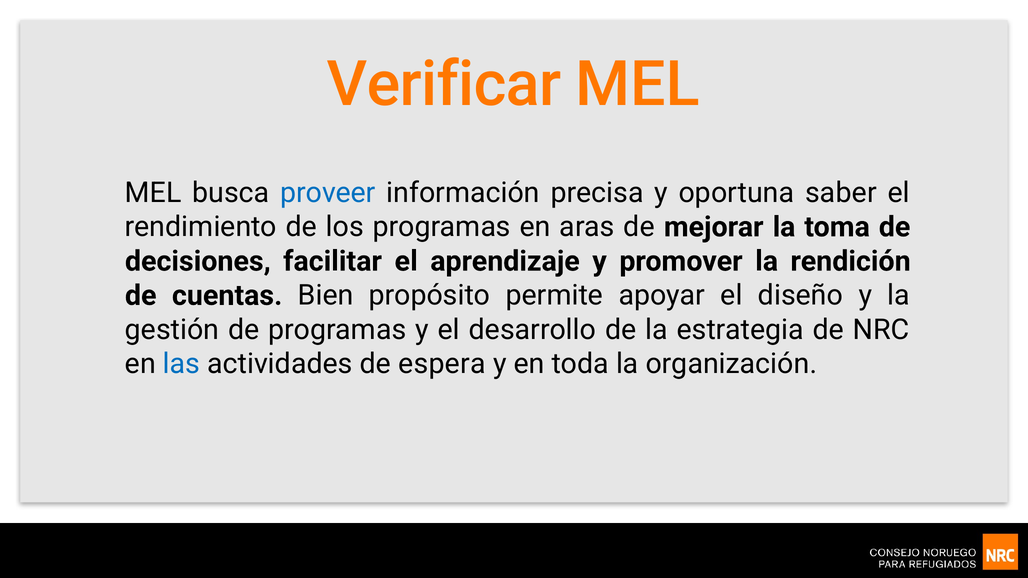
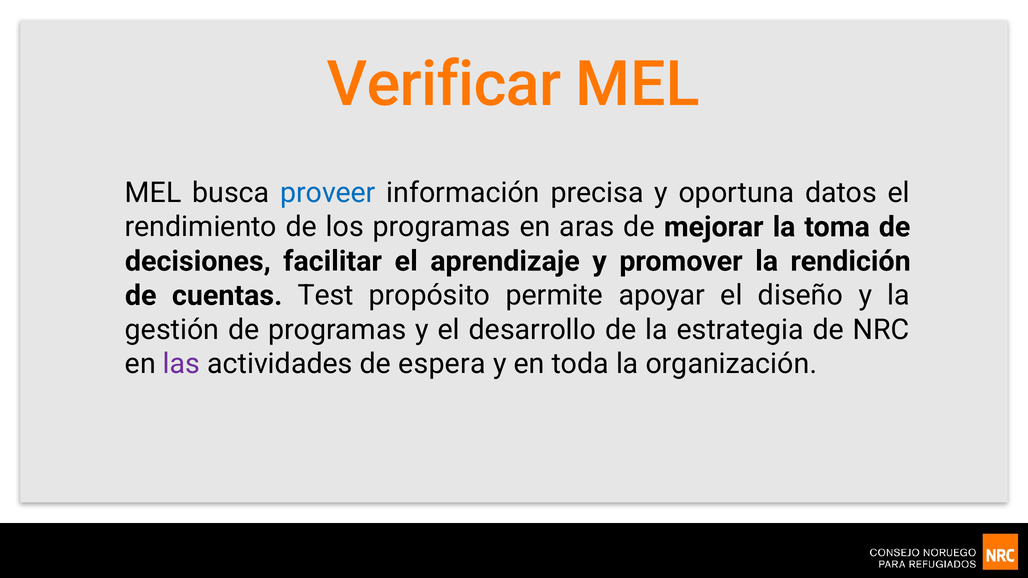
saber: saber -> datos (841, 193)
Bien: Bien -> Test (326, 296)
las colour: blue -> purple (182, 364)
